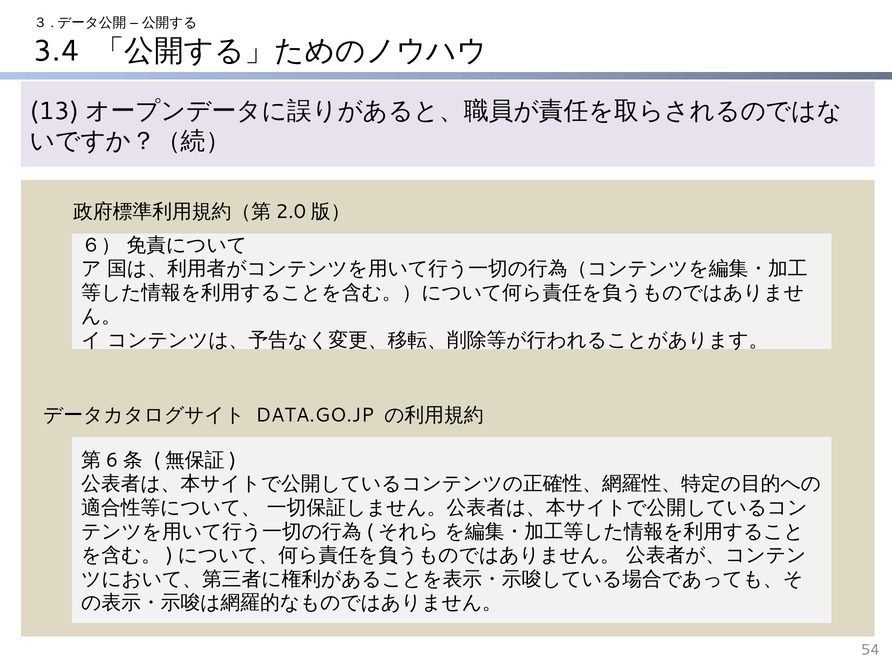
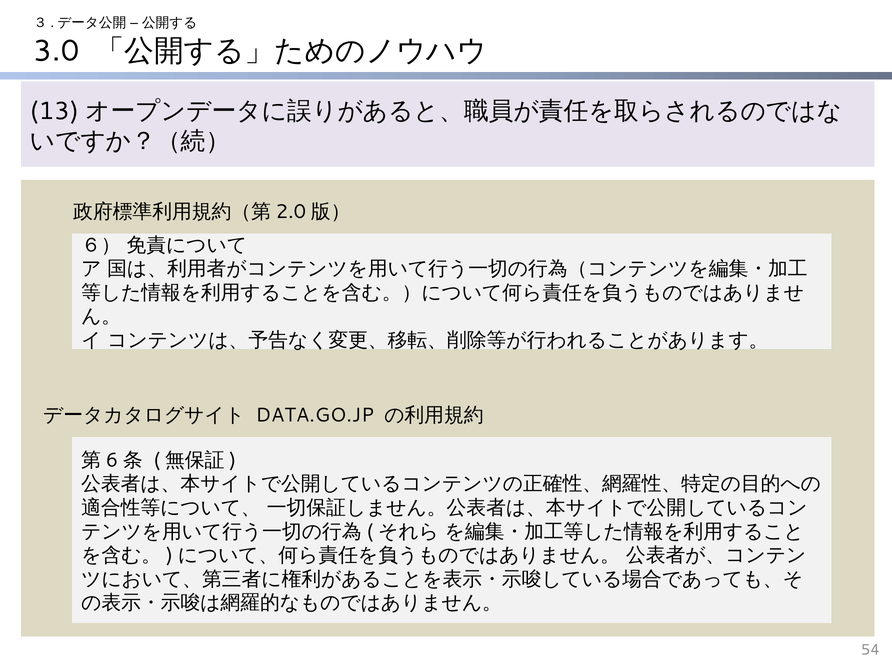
3.4: 3.4 -> 3.0 (56, 51)
